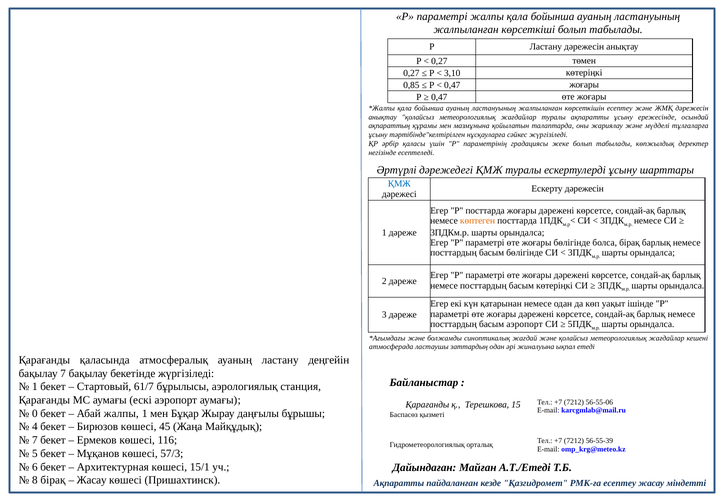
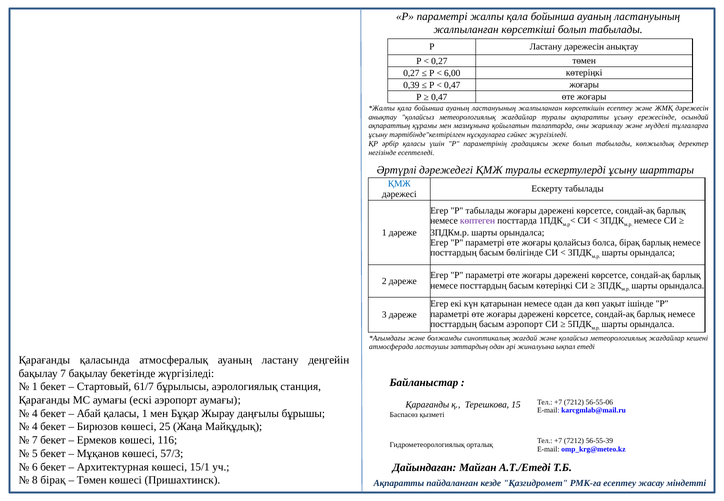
3,10: 3,10 -> 6,00 (452, 73)
0,85: 0,85 -> 0,39 (411, 85)
Ескерту дәрежесін: дәрежесін -> табылады (584, 189)
Р посттарда: посттарда -> табылады (485, 211)
көптеген colour: orange -> purple (478, 221)
жоғары бөлігінде: бөлігінде -> қолайсыз (572, 243)
0: 0 -> 4 (35, 414)
Абай жалпы: жалпы -> қаласы (121, 414)
45: 45 -> 25 (165, 427)
Жасау: Жасау -> Төмен (92, 480)
